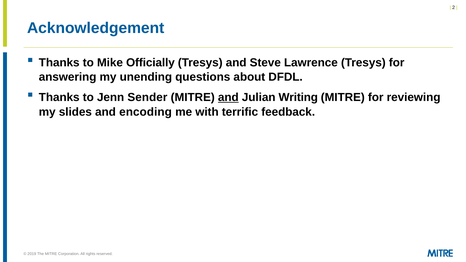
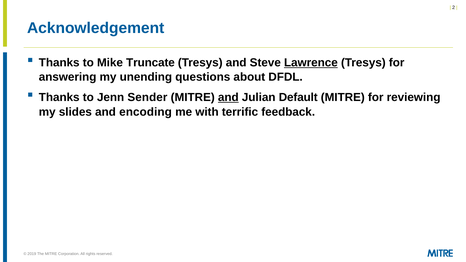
Officially: Officially -> Truncate (150, 63)
Lawrence underline: none -> present (311, 63)
Writing: Writing -> Default (298, 97)
